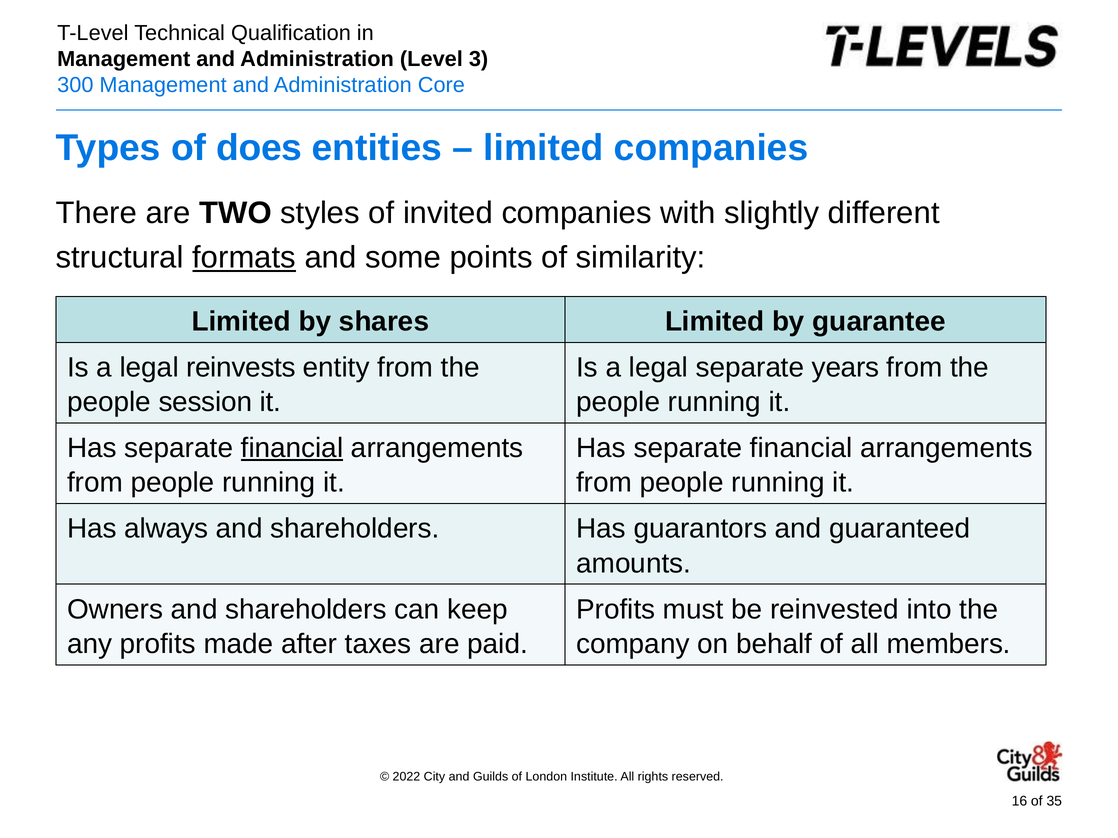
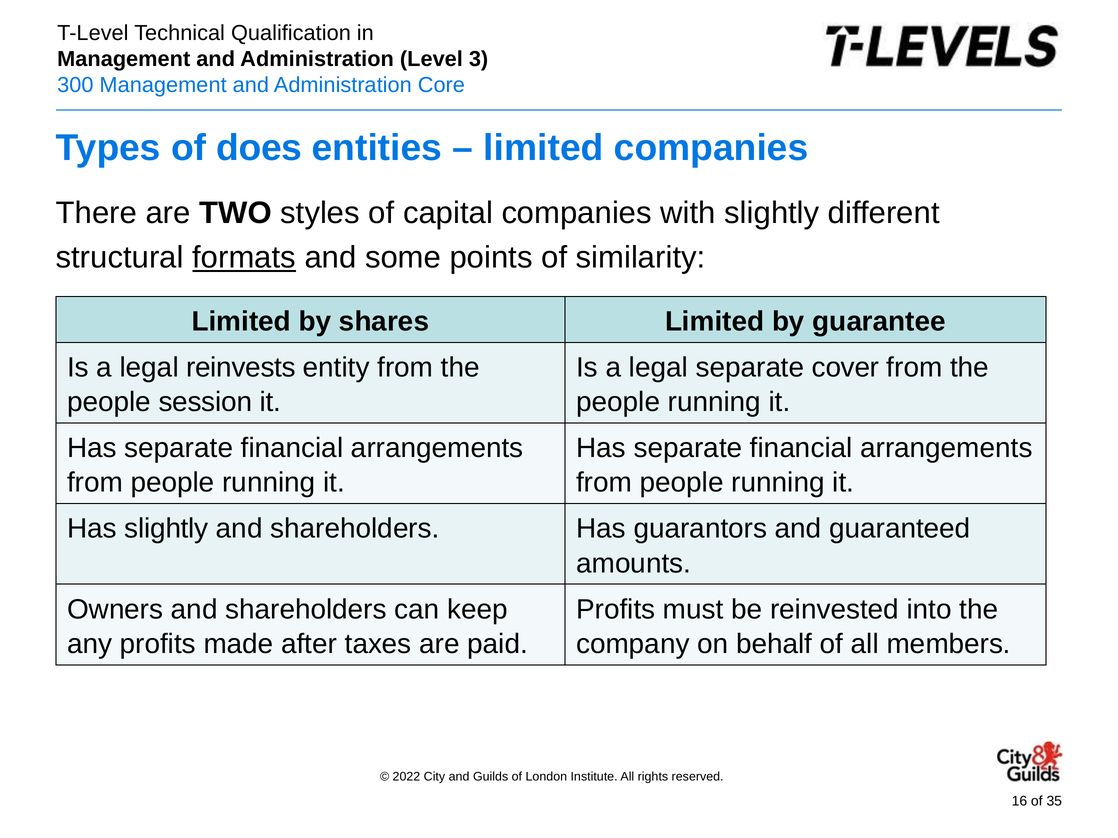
invited: invited -> capital (448, 213)
years: years -> cover (846, 368)
financial underline: present -> none (292, 448)
Has always: always -> slightly (166, 529)
